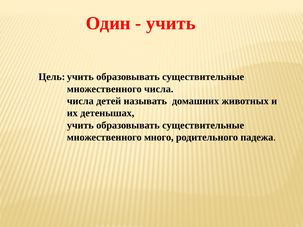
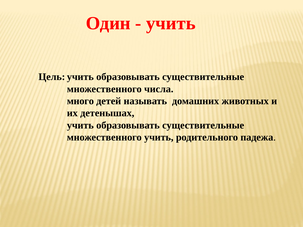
числа: числа -> много (80, 101)
множественного много: много -> учить (159, 138)
